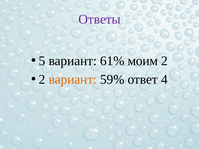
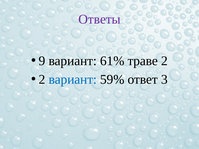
5: 5 -> 9 (42, 61)
моим: моим -> траве (143, 61)
вариант colour: orange -> blue (73, 80)
4: 4 -> 3 (164, 80)
